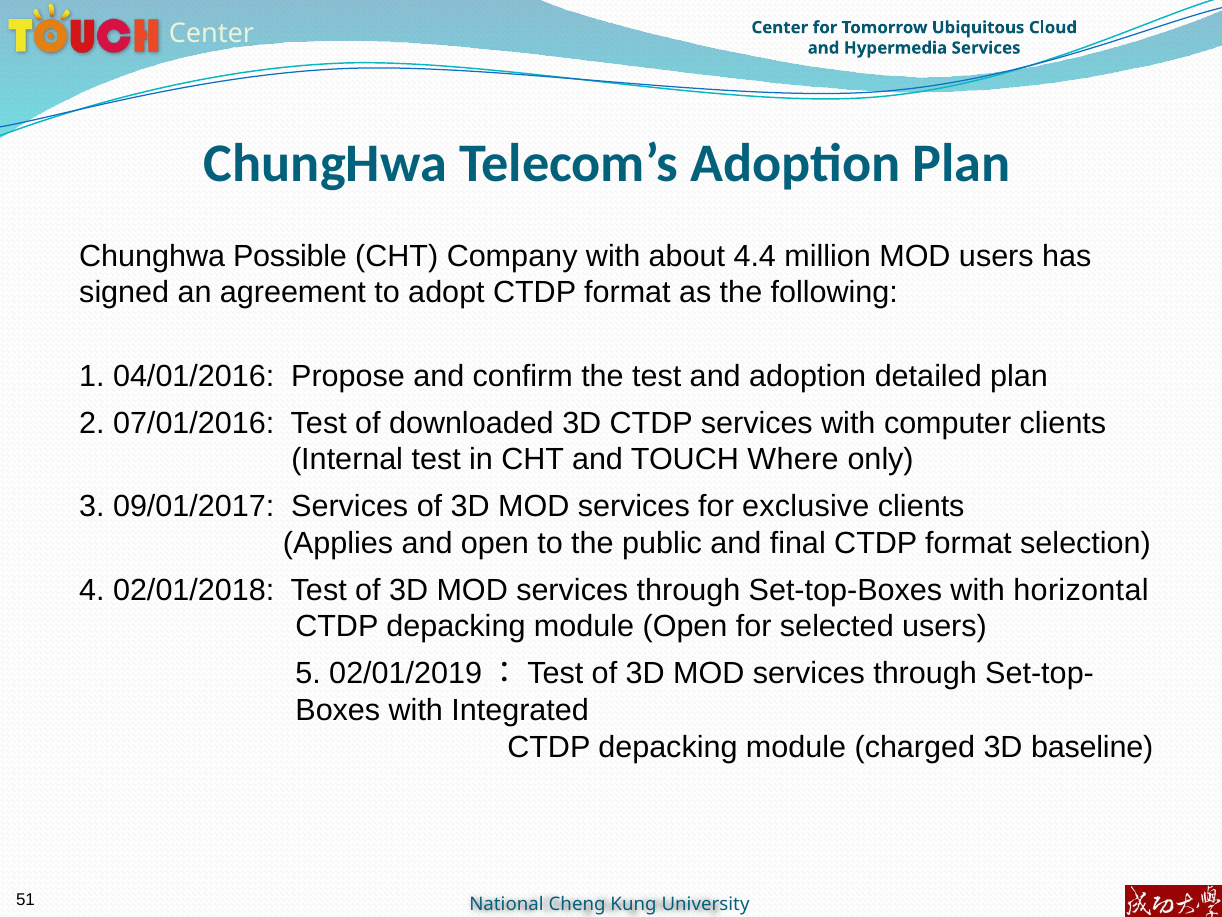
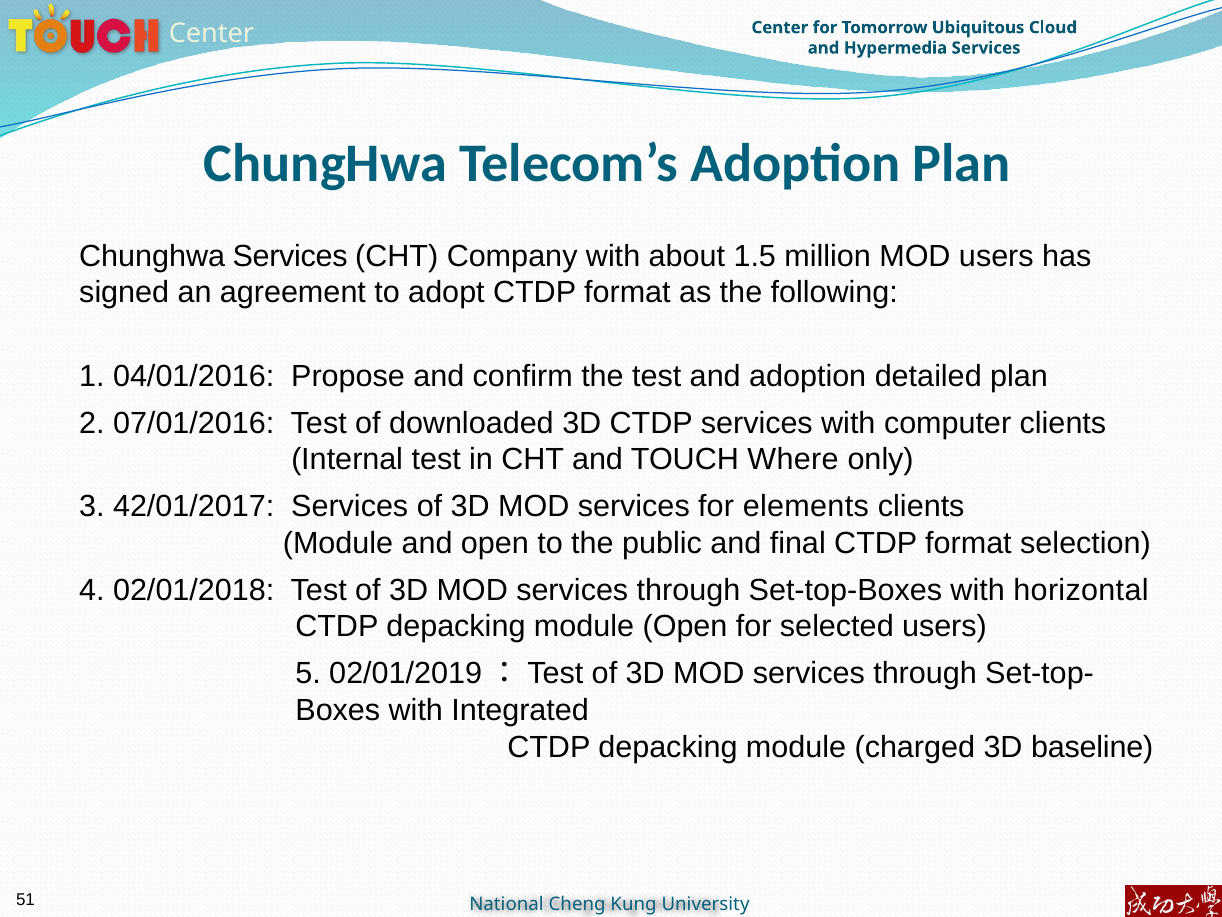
Chunghwa Possible: Possible -> Services (290, 256)
4.4: 4.4 -> 1.5 (755, 256)
09/01/2017: 09/01/2017 -> 42/01/2017 (194, 506)
exclusive: exclusive -> elements (806, 506)
Applies: Applies -> Module (338, 543)
